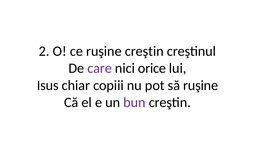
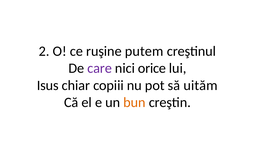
ruşine creştin: creştin -> putem (144, 51)
să ruşine: ruşine -> uităm (201, 85)
bun colour: purple -> orange (134, 102)
